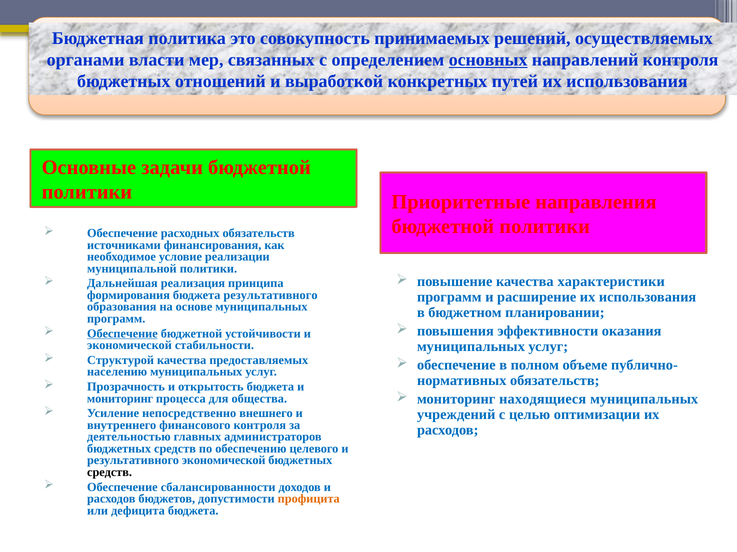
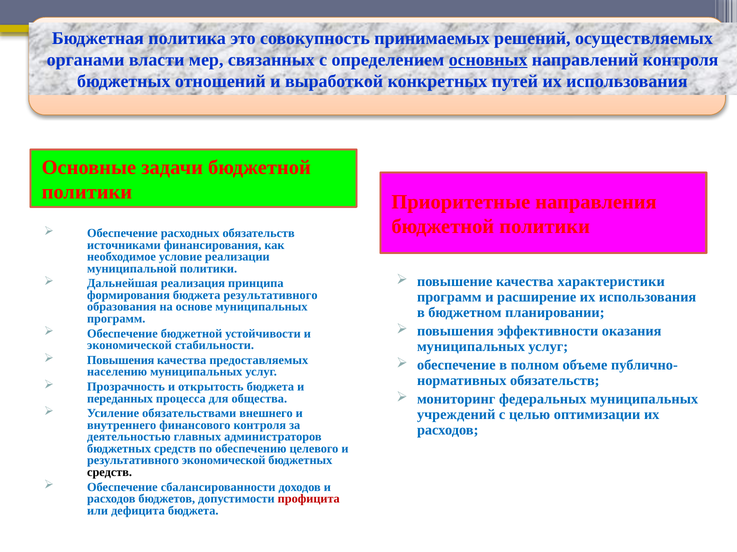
Обеспечение underline: present -> none (122, 334)
Структурой: Структурой -> Повышения (121, 361)
находящиеся: находящиеся -> федеральных (543, 400)
мониторинг: мониторинг -> переданных (120, 399)
непосредственно: непосредственно -> обязательствами (189, 414)
профицита colour: orange -> red (309, 499)
